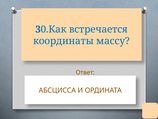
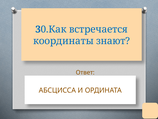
массу: массу -> знают (113, 41)
